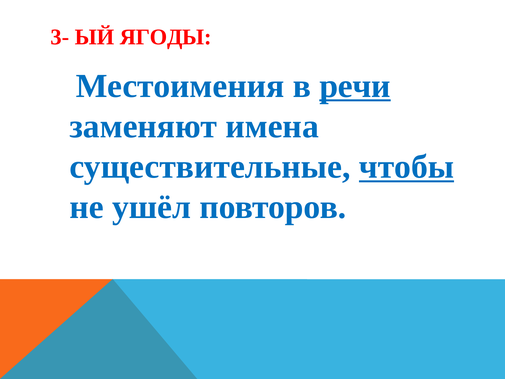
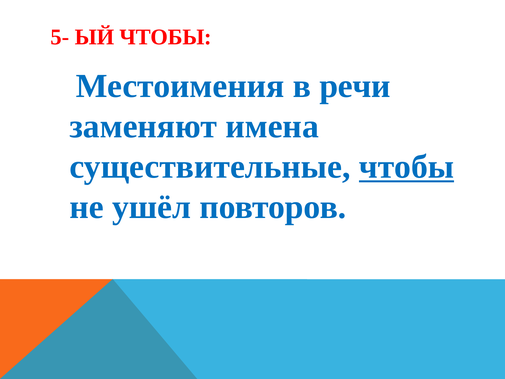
3-: 3- -> 5- (60, 37)
ЫЙ ЯГОДЫ: ЯГОДЫ -> ЧТОБЫ (166, 37)
речи underline: present -> none (355, 86)
